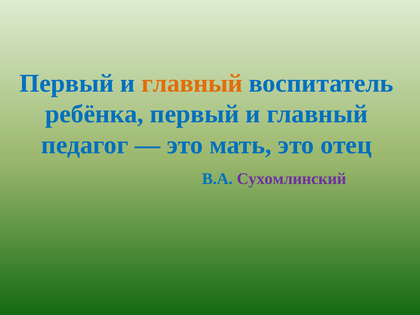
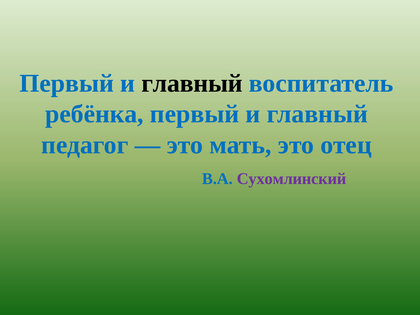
главный colour: orange -> black (192, 83)
